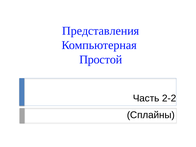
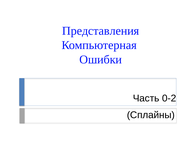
Простой: Простой -> Ошибки (101, 60)
2-2: 2-2 -> 0-2 (169, 98)
